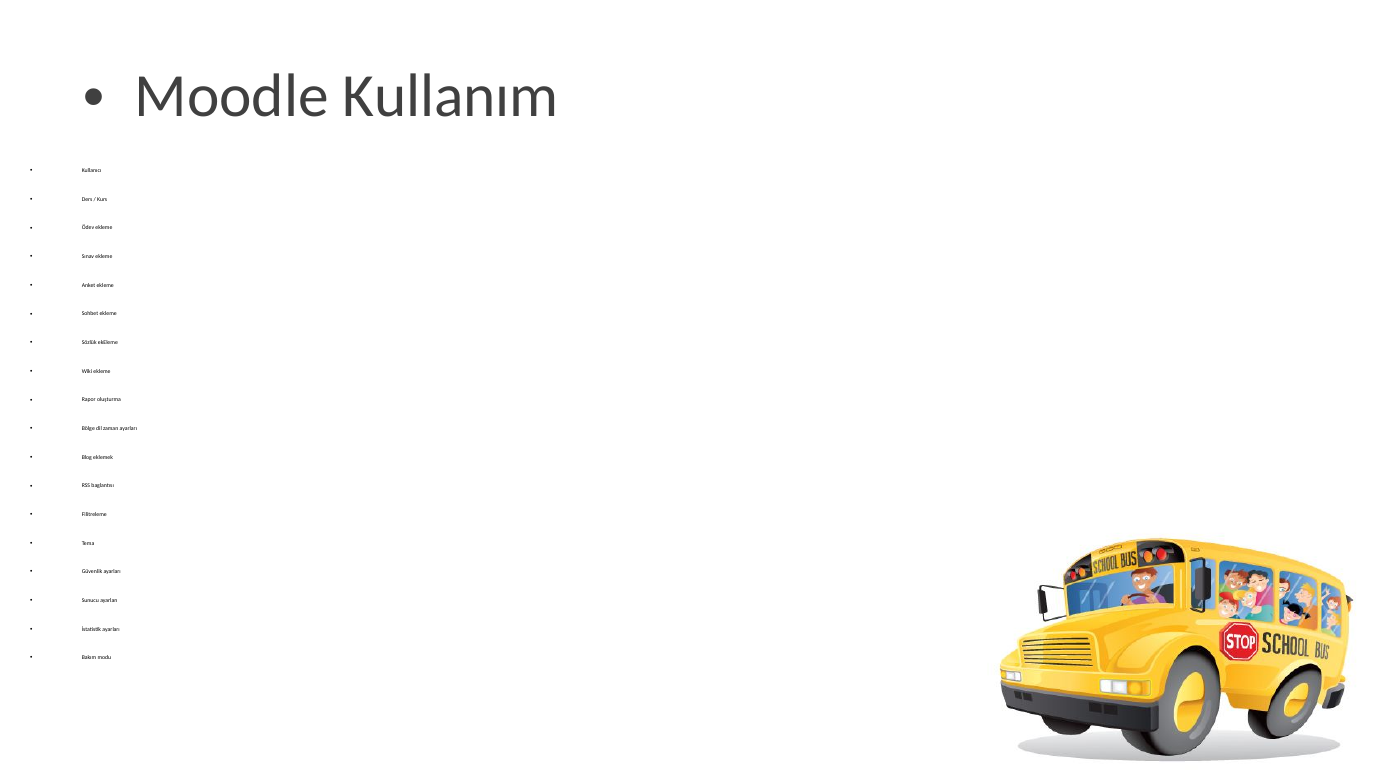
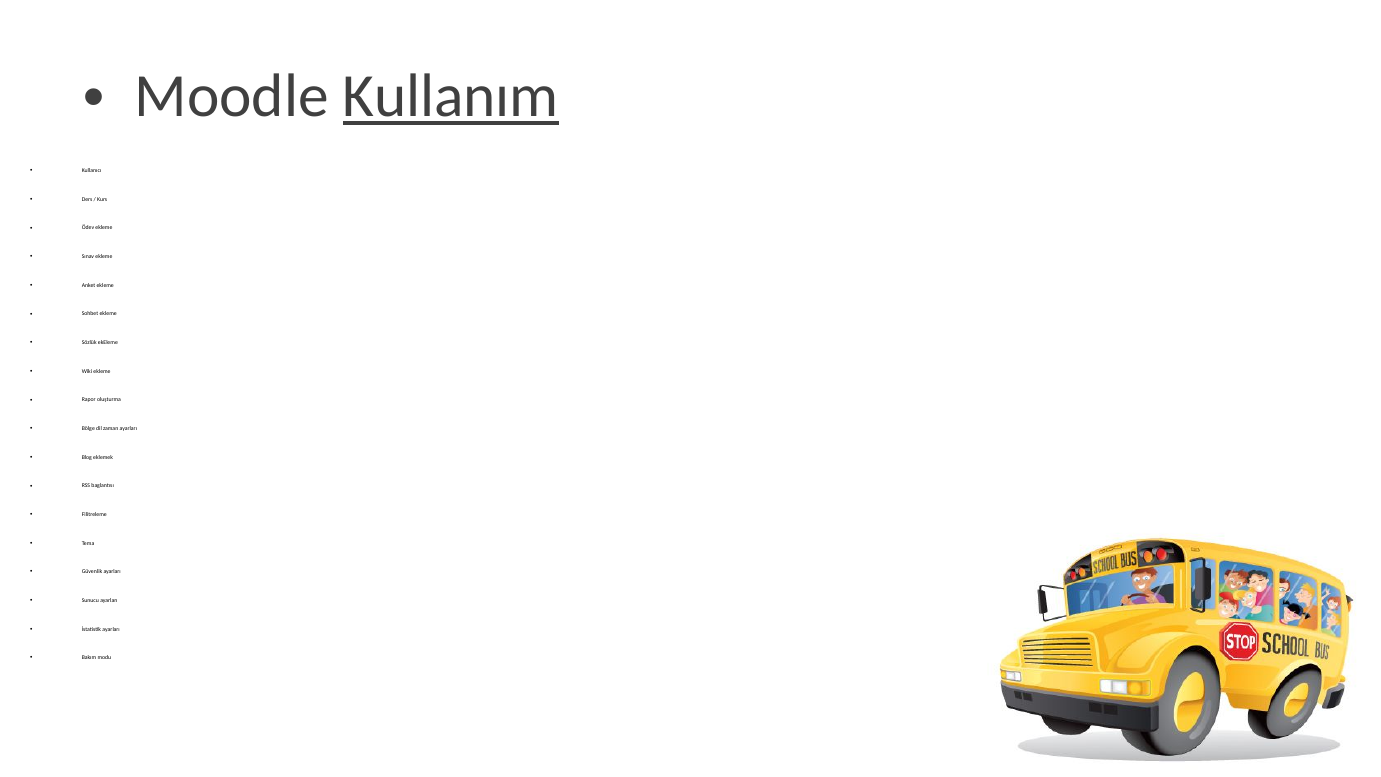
Kullanım underline: none -> present (451, 96)
